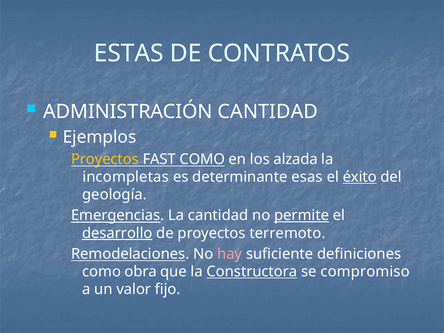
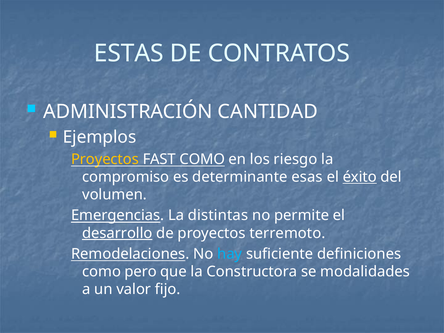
alzada: alzada -> riesgo (296, 159)
incompletas: incompletas -> compromiso (126, 177)
geología: geología -> volumen (115, 195)
La cantidad: cantidad -> distintas (218, 215)
permite underline: present -> none (302, 215)
hay colour: pink -> light blue (230, 254)
obra: obra -> pero (141, 272)
Constructora underline: present -> none (252, 272)
compromiso: compromiso -> modalidades (365, 272)
